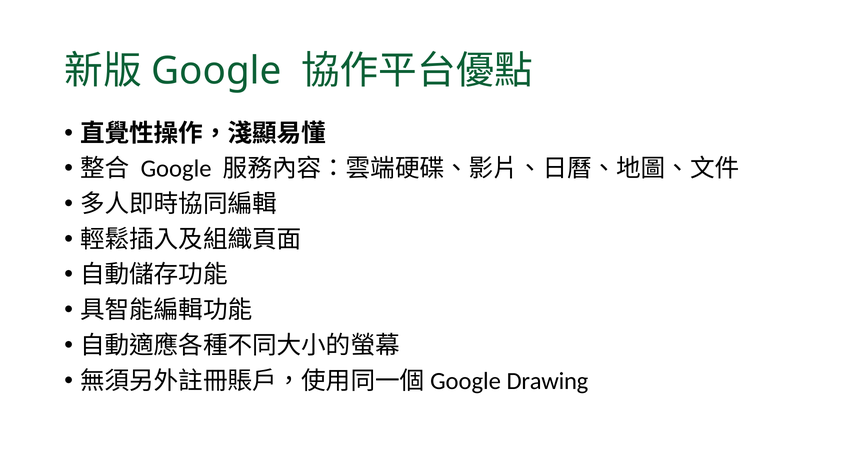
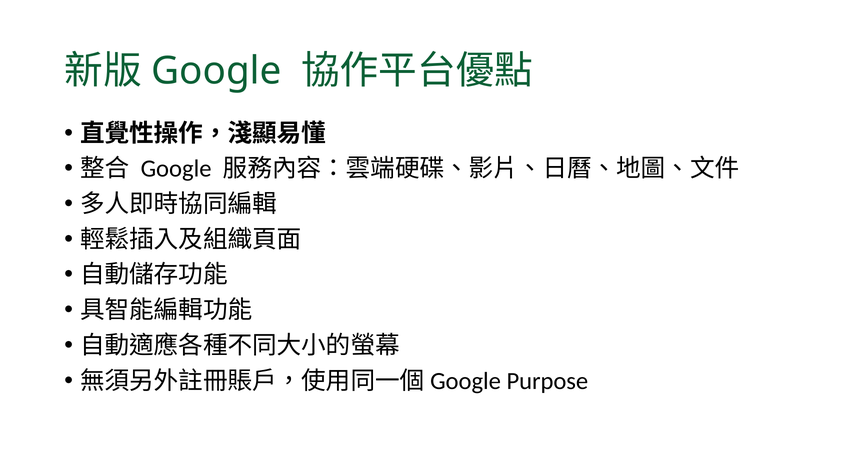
Drawing: Drawing -> Purpose (547, 381)
